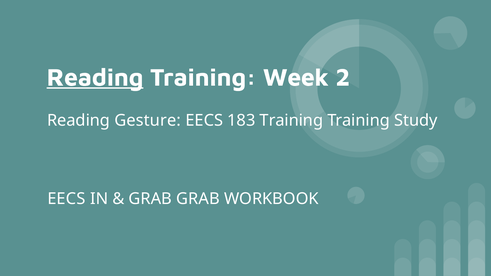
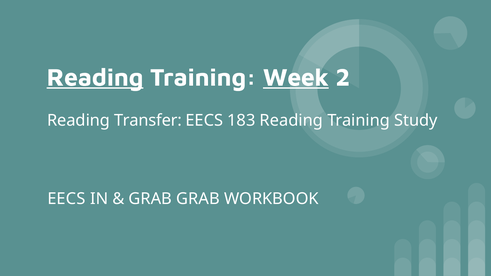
Week underline: none -> present (296, 78)
Gesture: Gesture -> Transfer (148, 120)
183 Training: Training -> Reading (291, 120)
